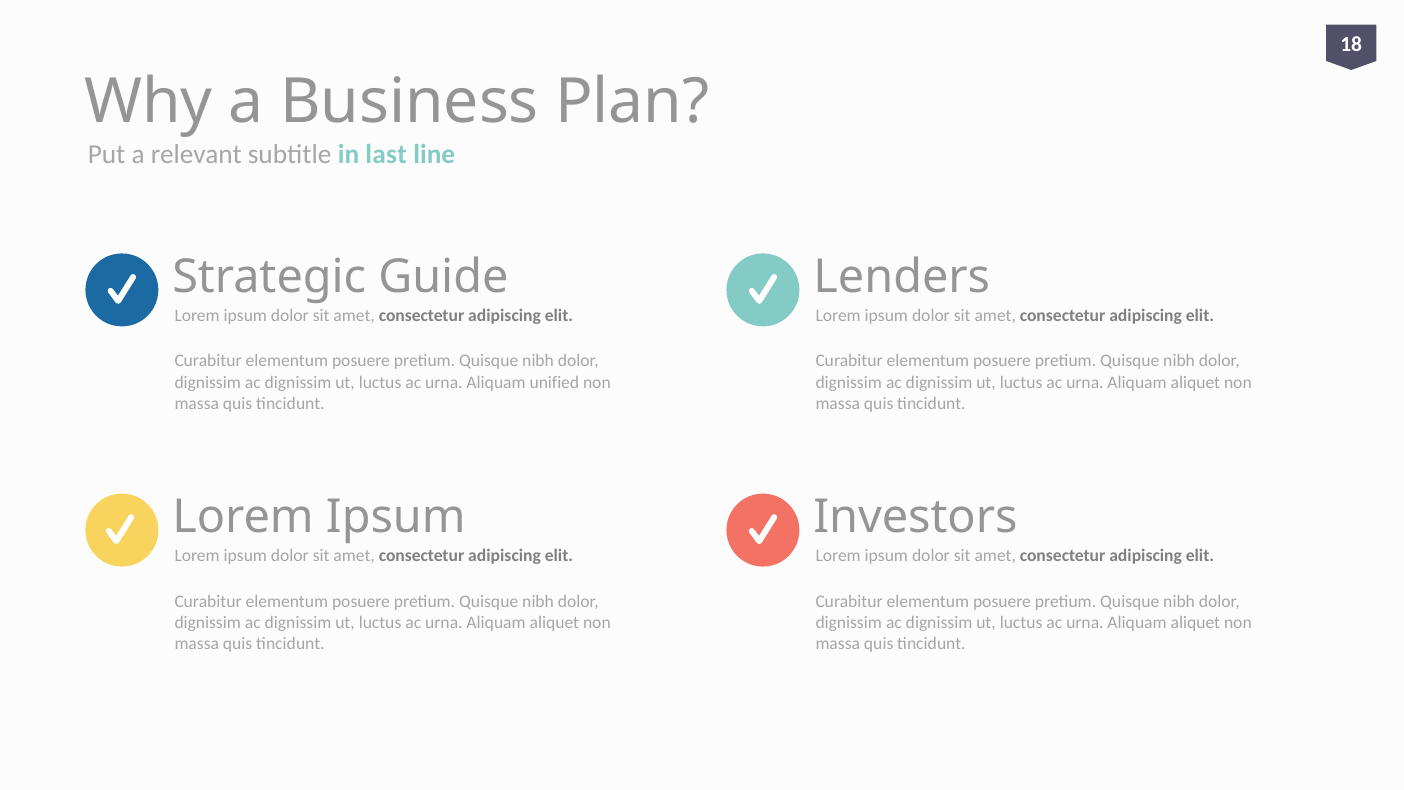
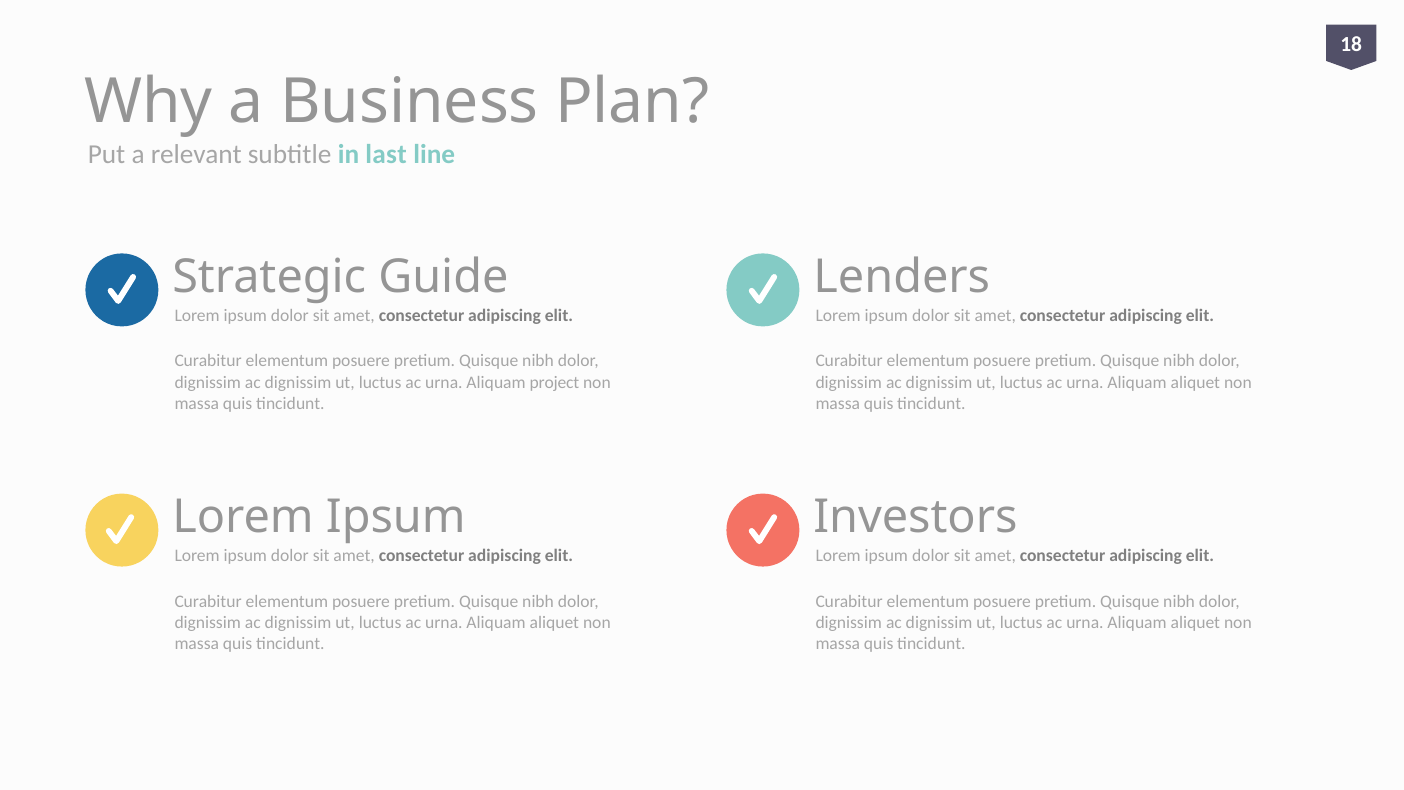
unified: unified -> project (554, 382)
